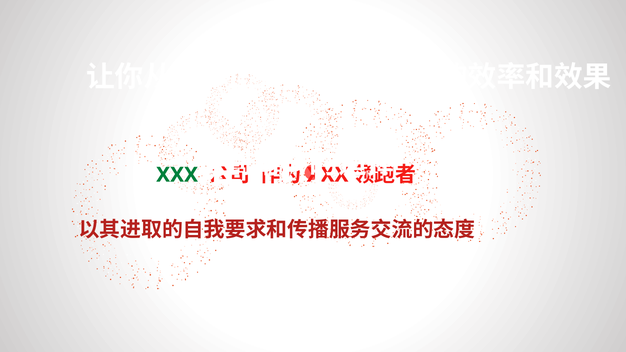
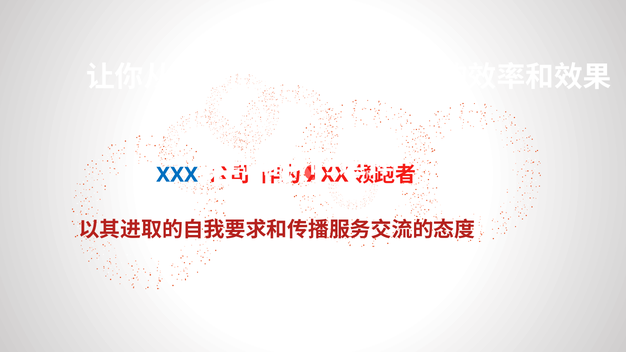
XXX colour: green -> blue (177, 175)
